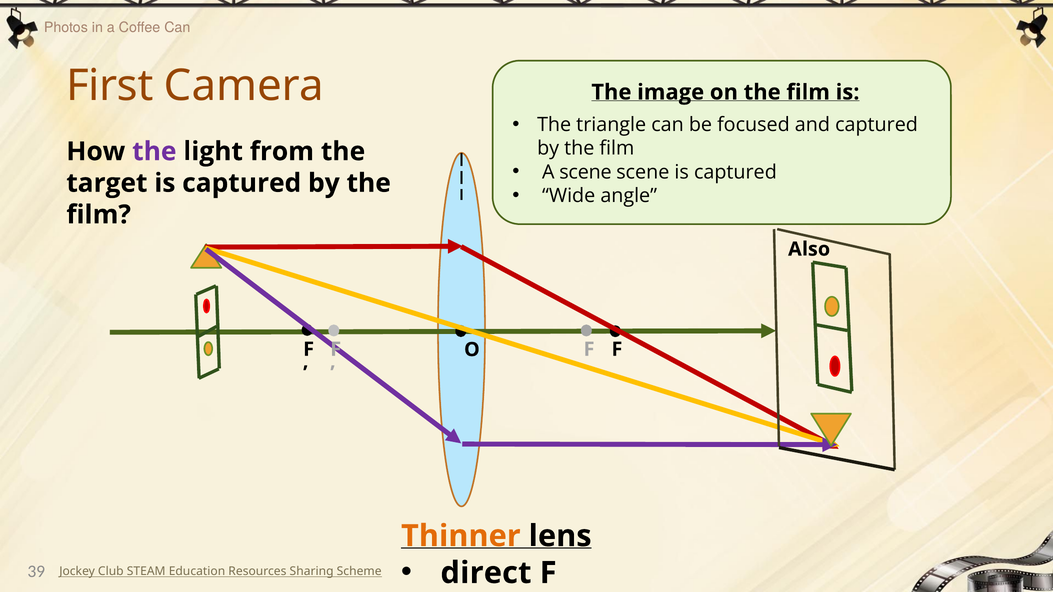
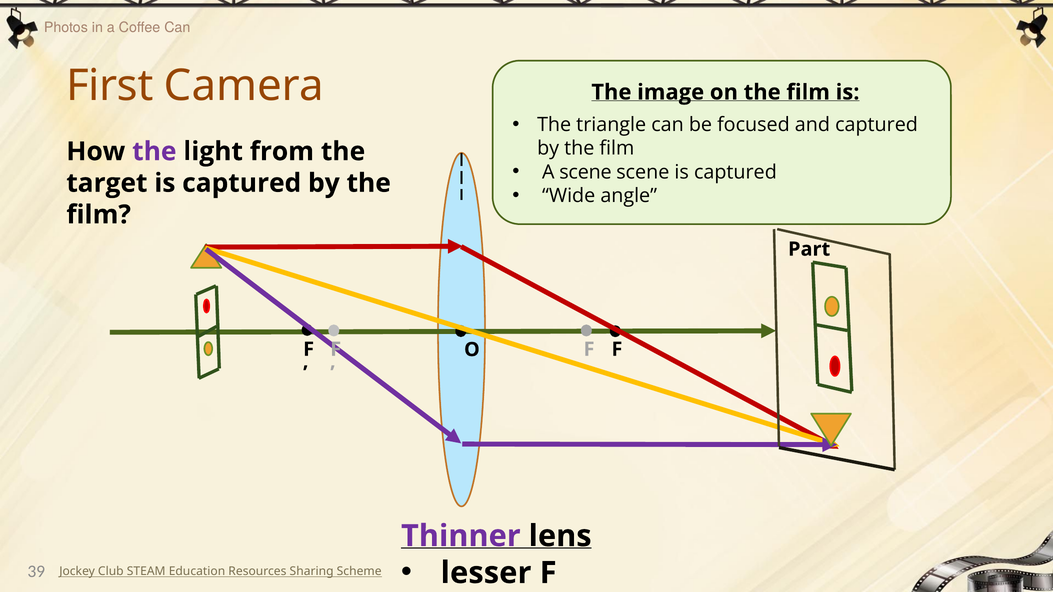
Also: Also -> Part (809, 249)
Thinner colour: orange -> purple (461, 536)
direct: direct -> lesser (486, 573)
